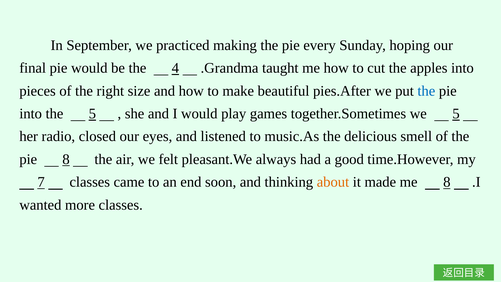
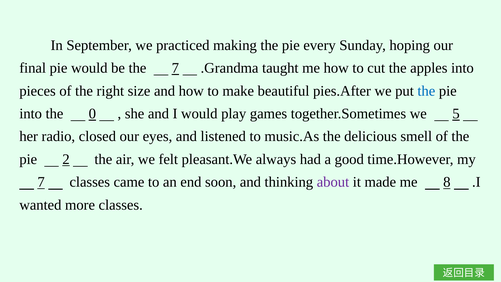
the 4: 4 -> 7 (175, 68)
the 5: 5 -> 0 (92, 114)
pie 8: 8 -> 2 (66, 159)
about colour: orange -> purple (333, 182)
